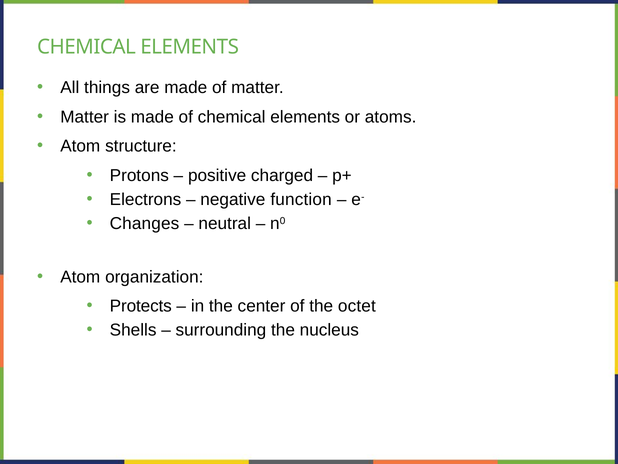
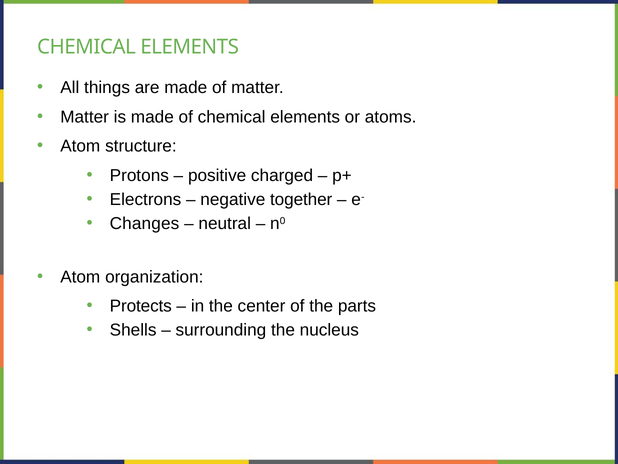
function: function -> together (301, 199)
octet: octet -> parts (357, 306)
